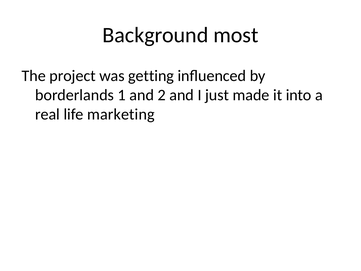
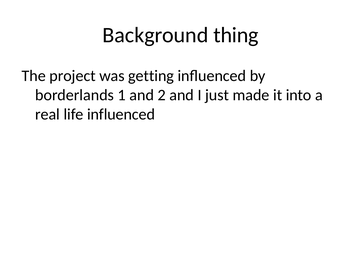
most: most -> thing (236, 35)
life marketing: marketing -> influenced (121, 114)
